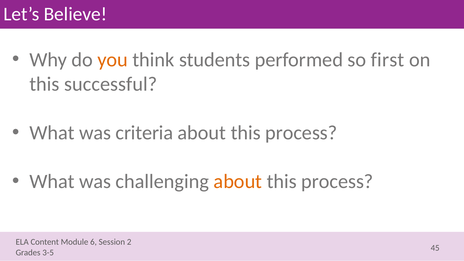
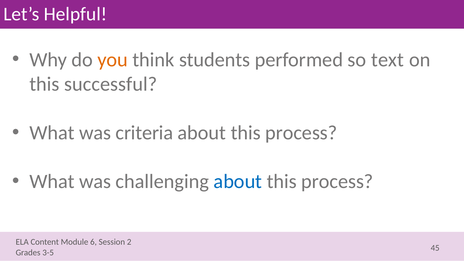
Believe: Believe -> Helpful (76, 14)
first: first -> text (388, 60)
about colour: orange -> blue (238, 181)
